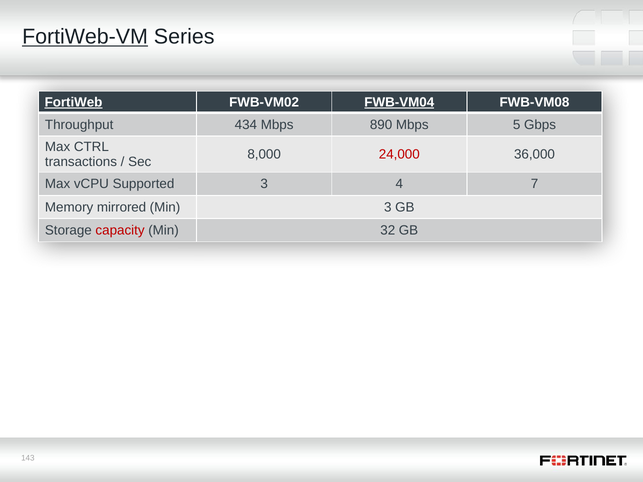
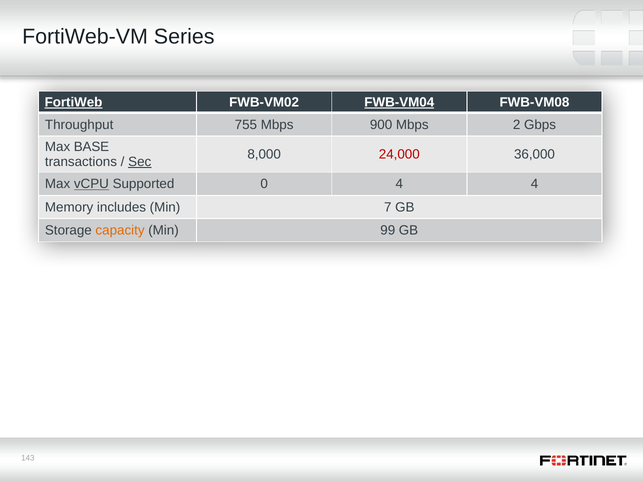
FortiWeb-VM underline: present -> none (85, 37)
434: 434 -> 755 (246, 125)
890: 890 -> 900 (381, 125)
5: 5 -> 2 (517, 125)
CTRL: CTRL -> BASE (91, 147)
Sec underline: none -> present (140, 162)
vCPU underline: none -> present (91, 184)
Supported 3: 3 -> 0 (264, 184)
4 7: 7 -> 4 (535, 184)
mirrored: mirrored -> includes (122, 207)
Min 3: 3 -> 7 (388, 207)
capacity colour: red -> orange (120, 230)
32: 32 -> 99 (388, 230)
